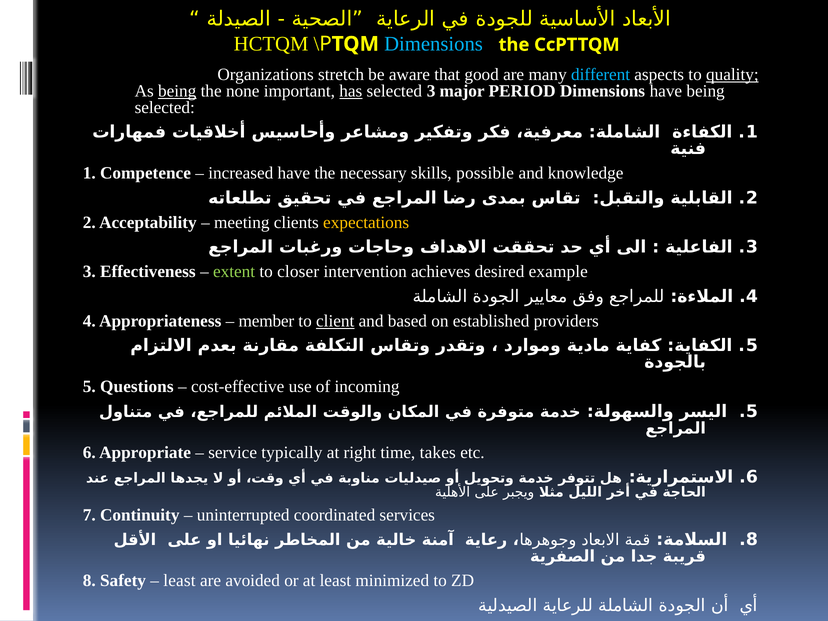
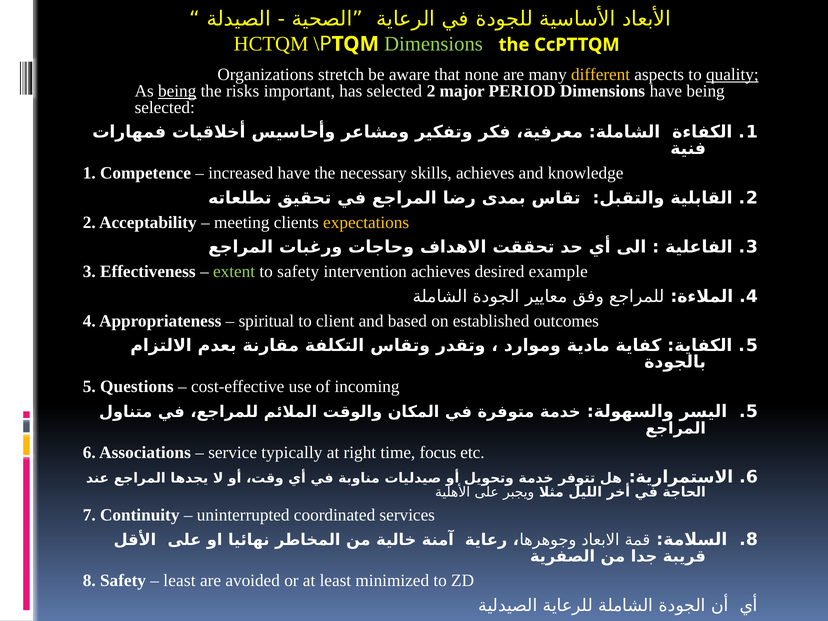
Dimensions colour: light blue -> light green (434, 44)
good: good -> none (482, 74)
different colour: light blue -> yellow (601, 74)
none: none -> risks (243, 91)
has underline: present -> none (351, 91)
selected 3: 3 -> 2 (431, 91)
skills possible: possible -> achieves (485, 173)
to closer: closer -> safety (298, 272)
member: member -> spiritual (266, 321)
client underline: present -> none (335, 321)
providers: providers -> outcomes (566, 321)
Appropriate: Appropriate -> Associations (145, 453)
takes: takes -> focus (438, 453)
